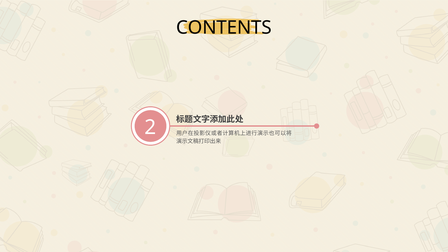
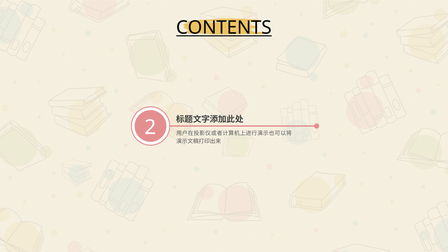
CONTENTS underline: none -> present (224, 28)
